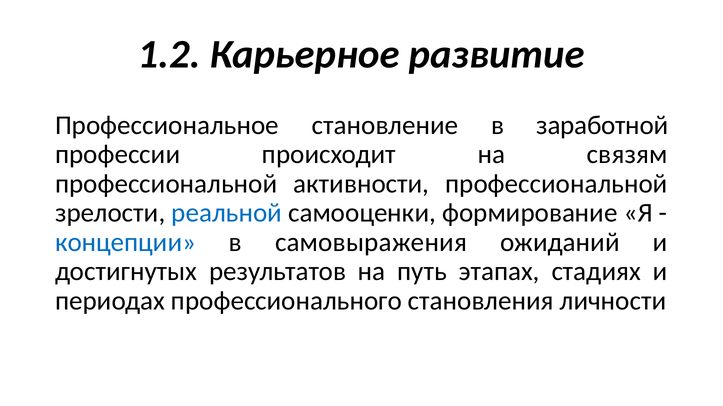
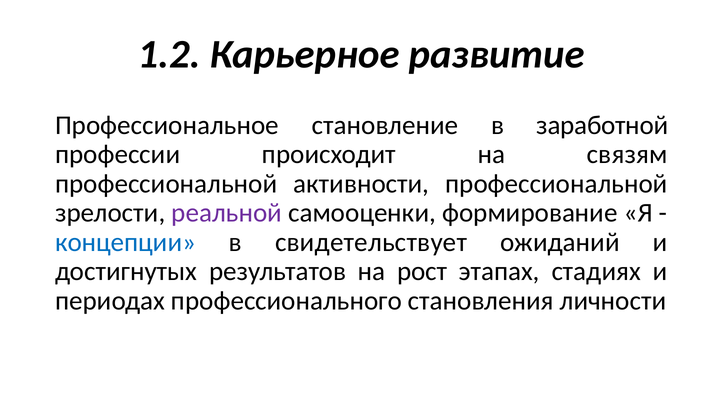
реальной colour: blue -> purple (227, 213)
самовыражения: самовыражения -> свидетельствует (371, 243)
путь: путь -> рост (422, 272)
